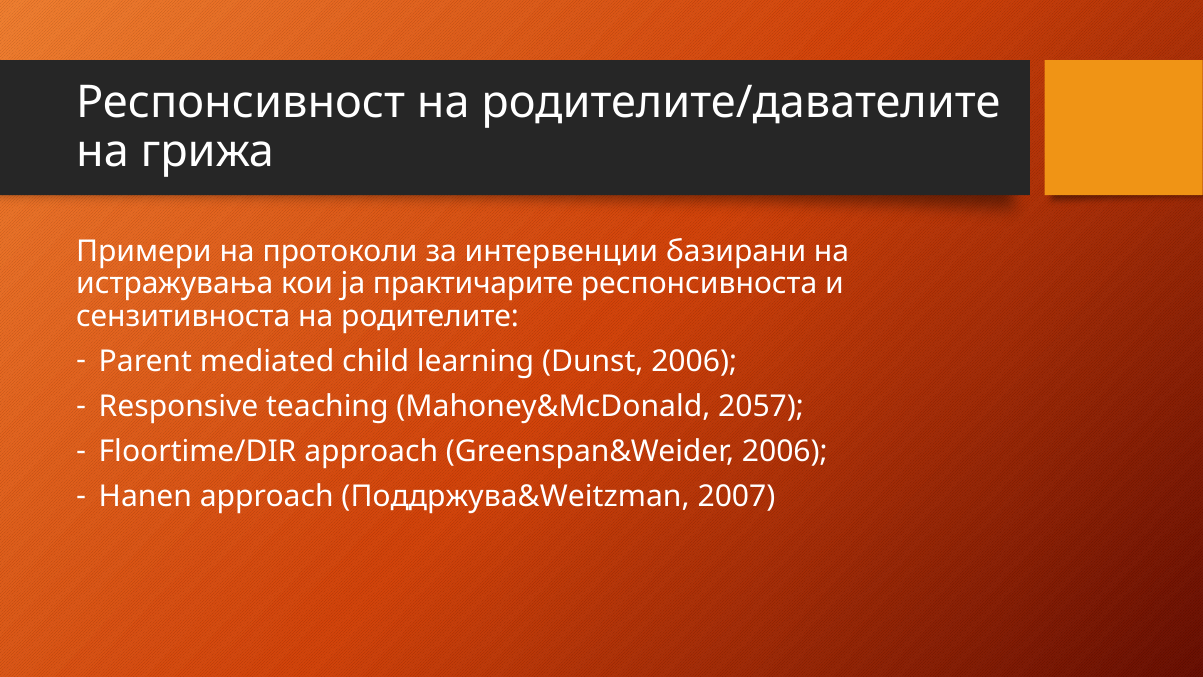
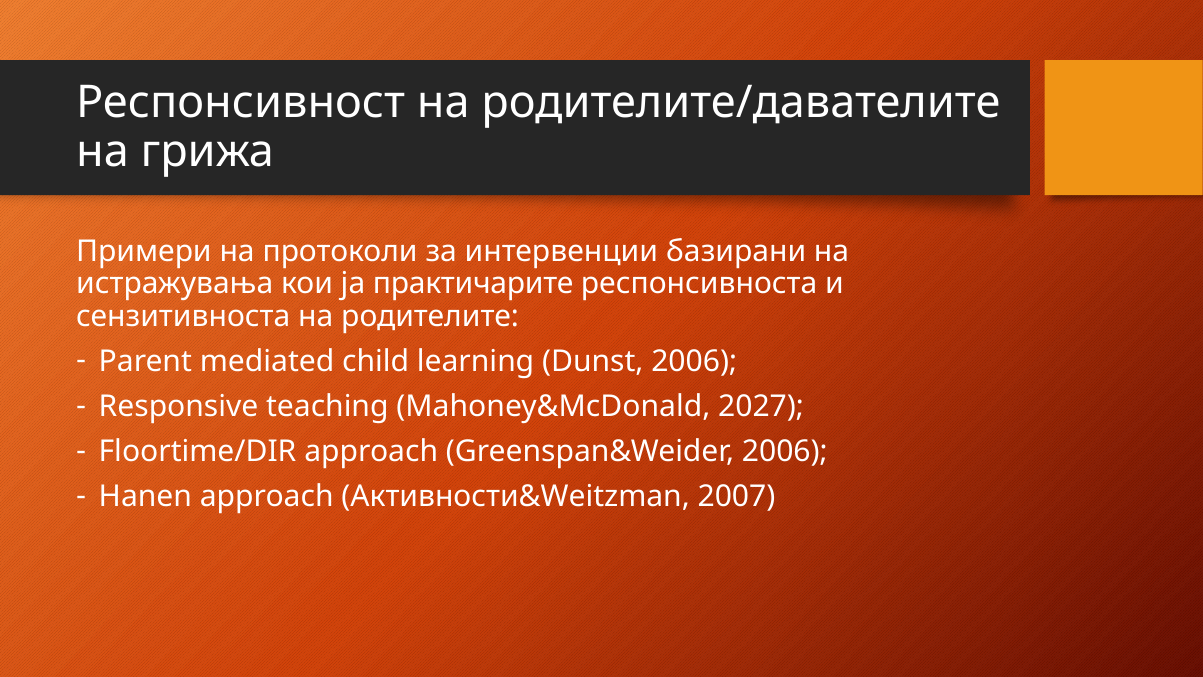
2057: 2057 -> 2027 (761, 406)
Поддржува&Weitzman: Поддржува&Weitzman -> Активности&Weitzman (516, 496)
